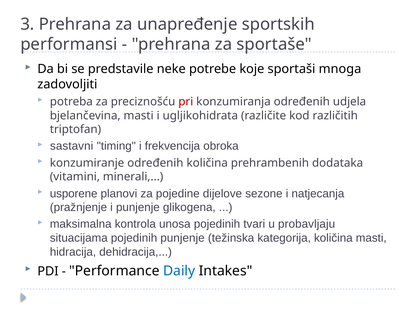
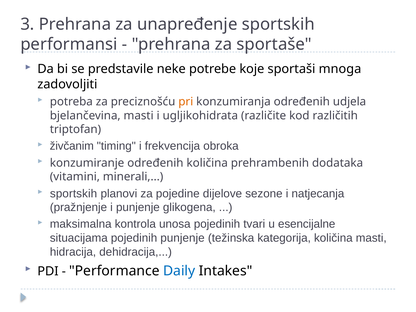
pri colour: red -> orange (186, 102)
sastavni: sastavni -> živčanim (72, 146)
usporene: usporene -> sportskih (74, 194)
probavljaju: probavljaju -> esencijalne (307, 224)
